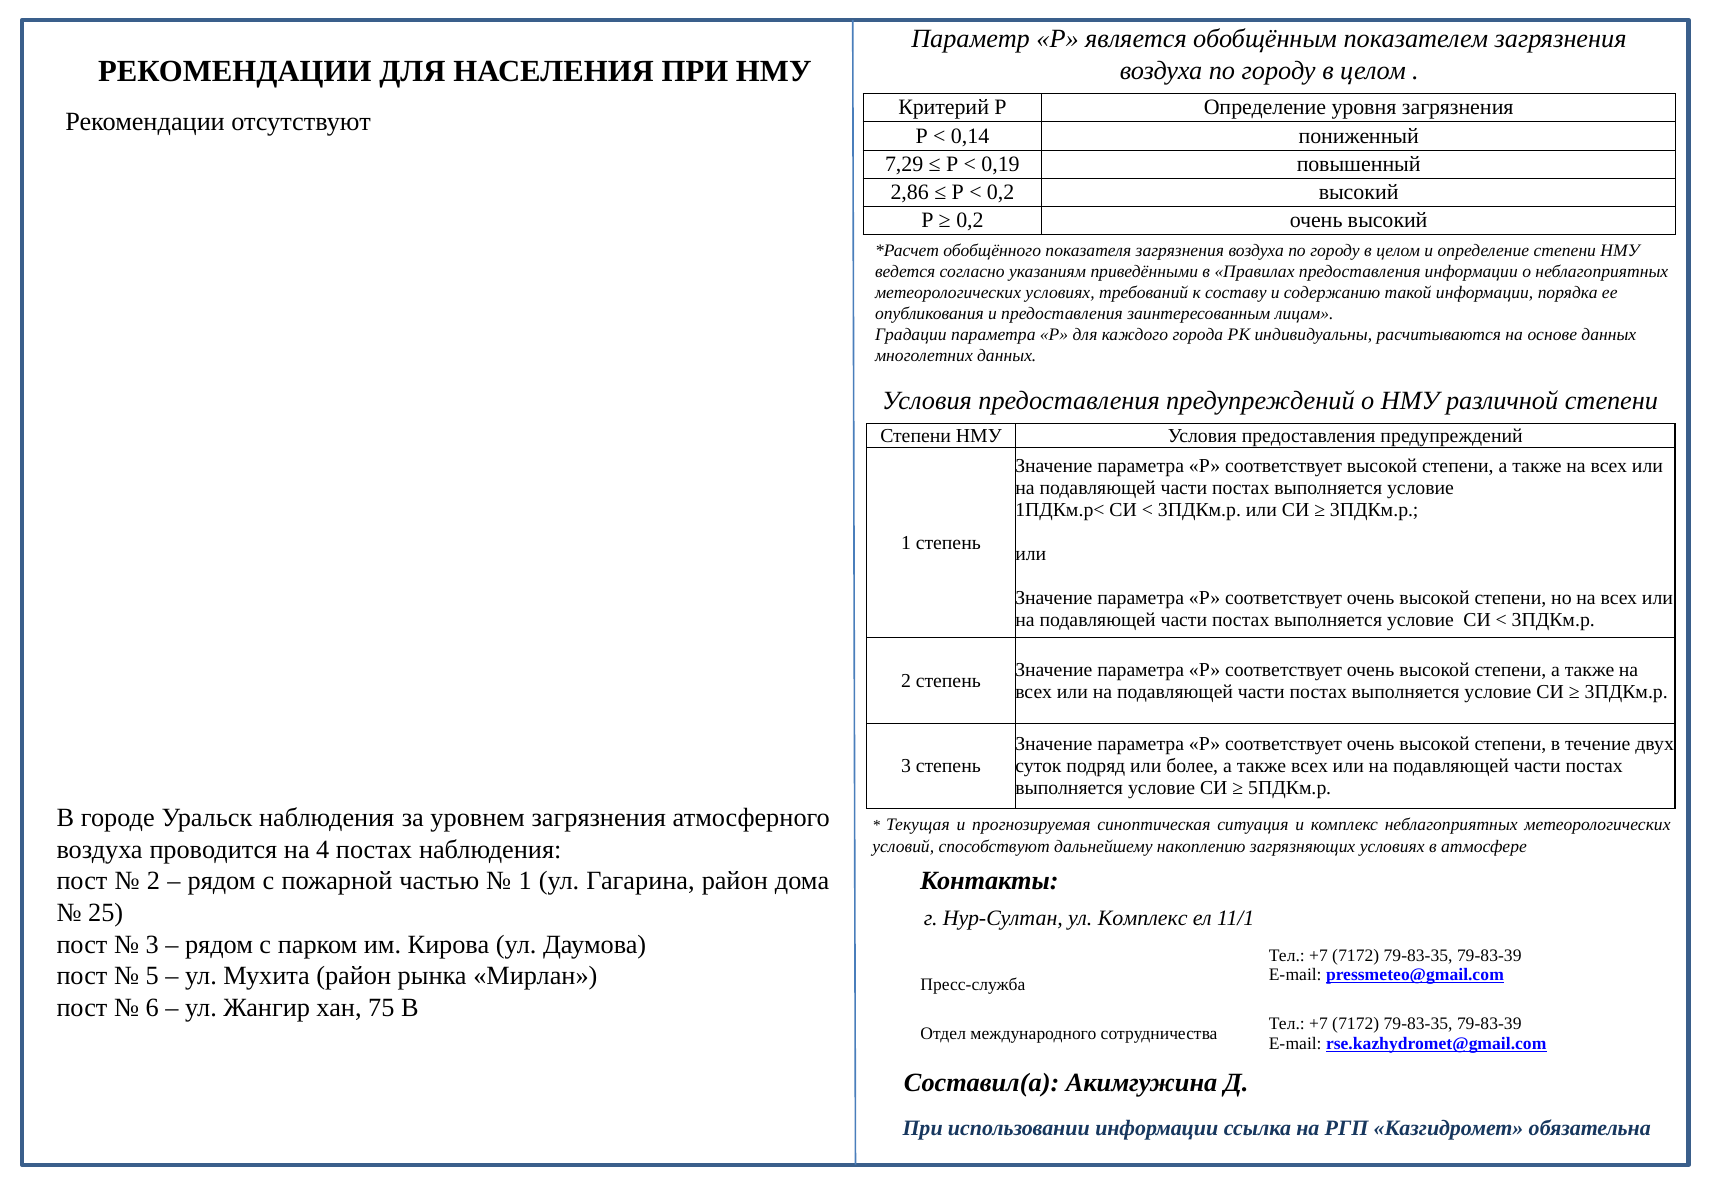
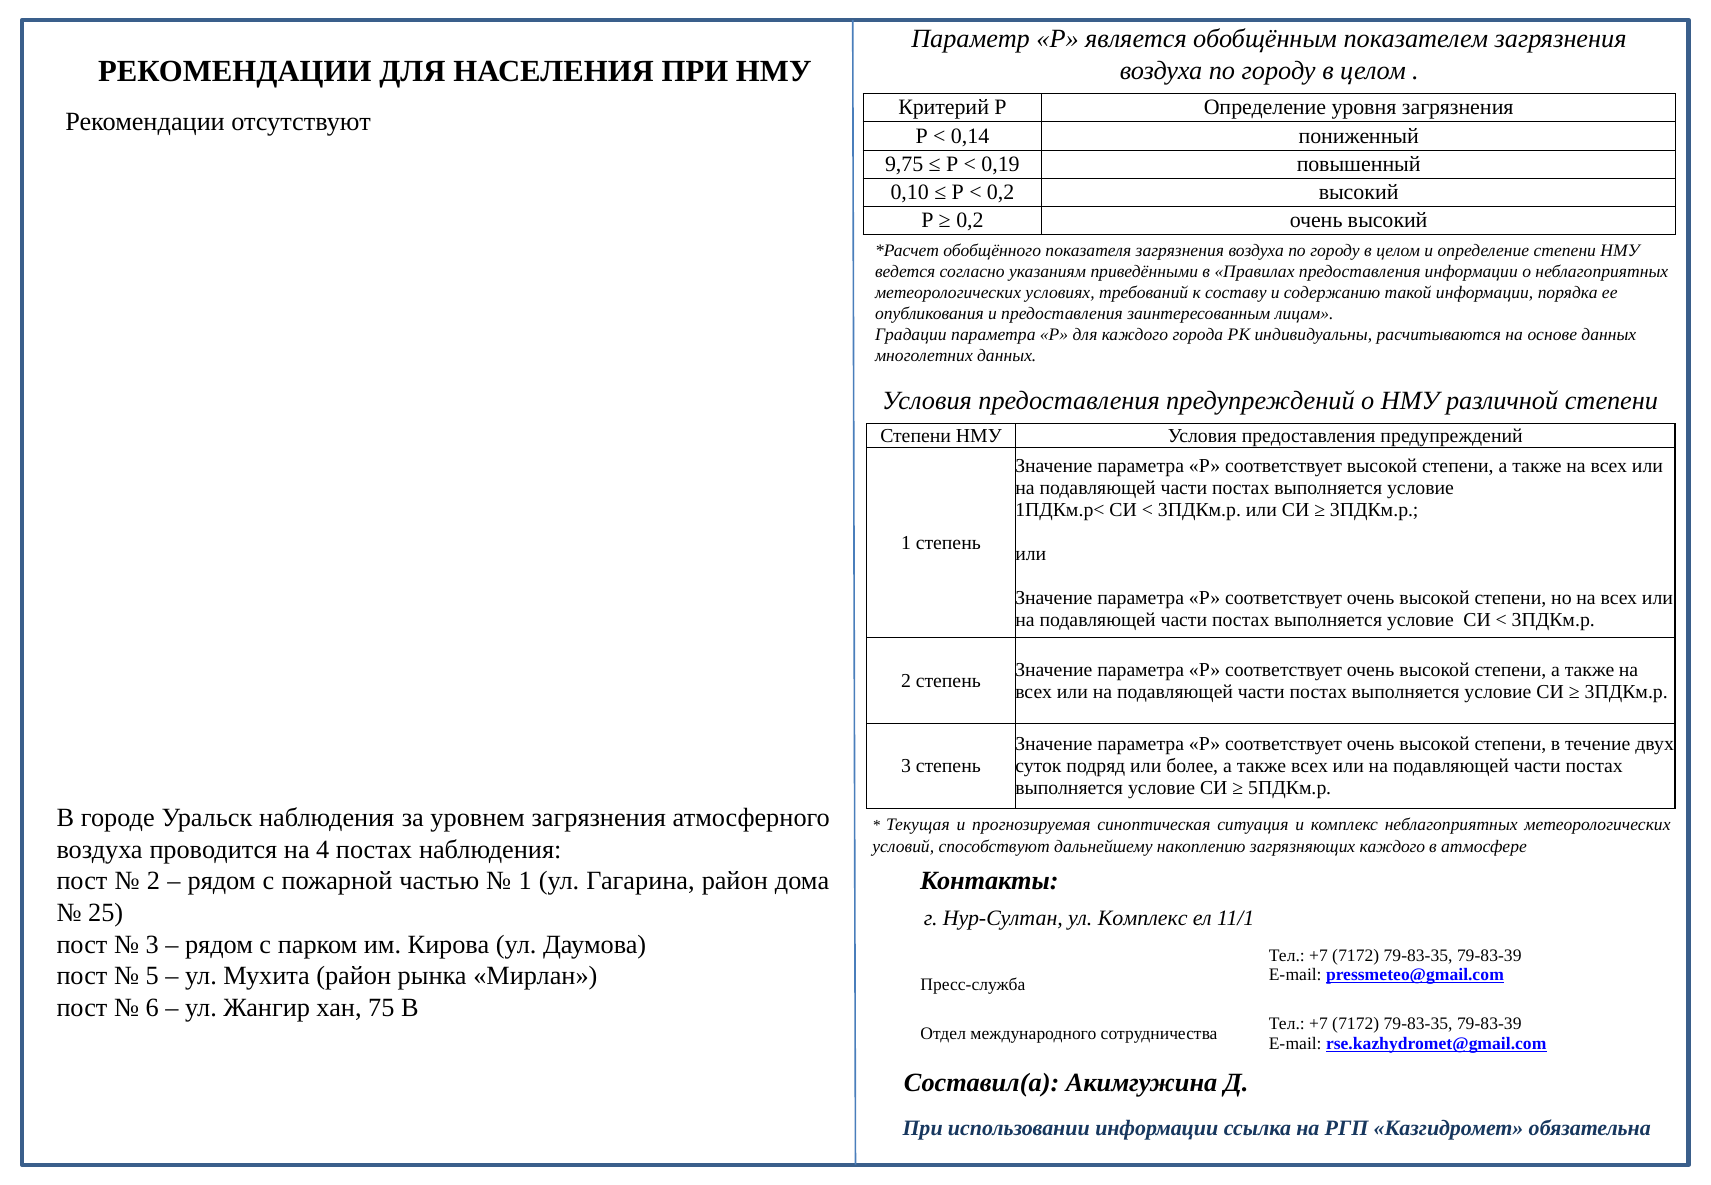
7,29: 7,29 -> 9,75 (904, 164)
2,86: 2,86 -> 0,10 (910, 192)
загрязняющих условиях: условиях -> каждого (1392, 846)
